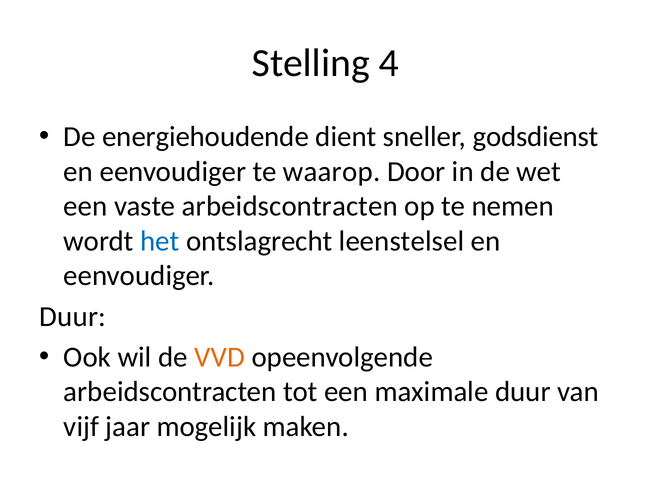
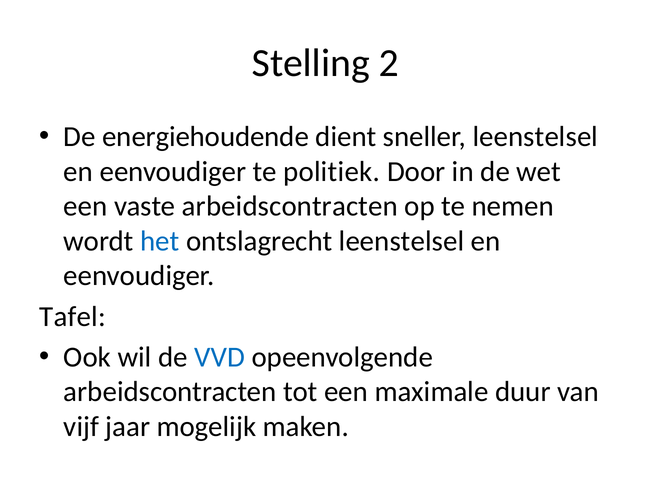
4: 4 -> 2 (389, 63)
sneller godsdienst: godsdienst -> leenstelsel (535, 137)
waarop: waarop -> politiek (332, 171)
Duur: Duur -> Tafel (73, 316)
VVD colour: orange -> blue (220, 357)
